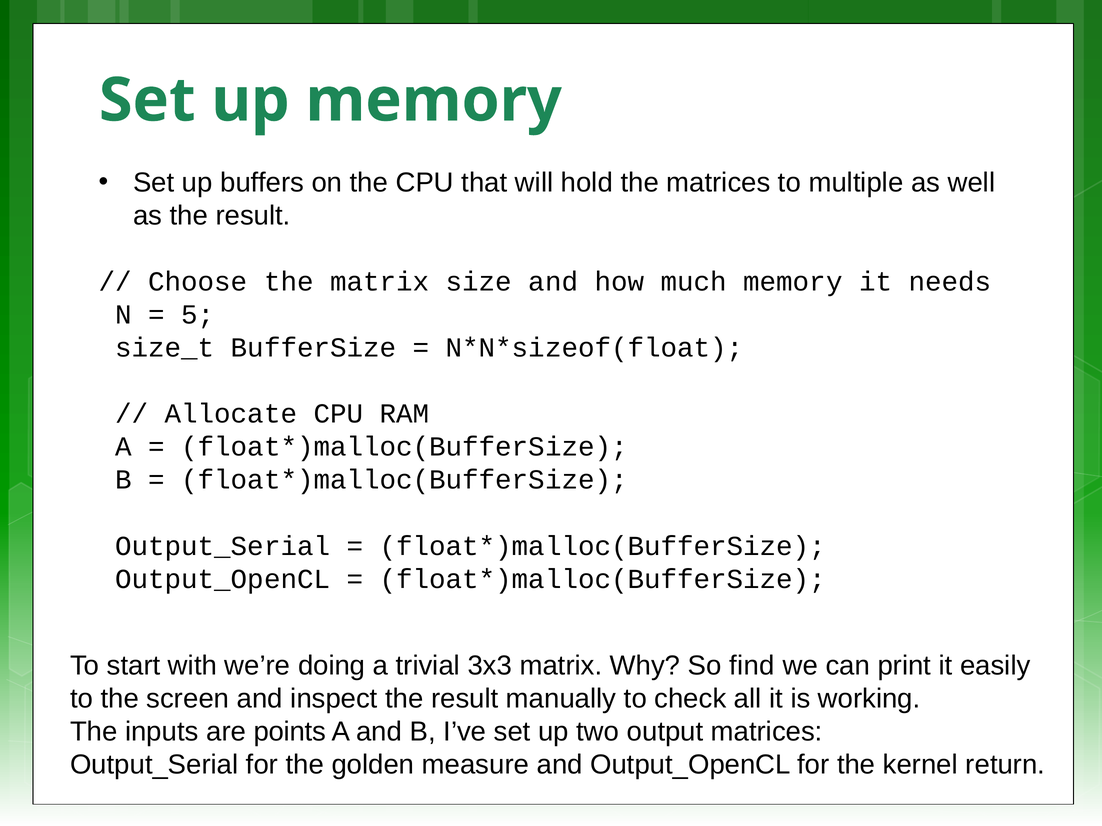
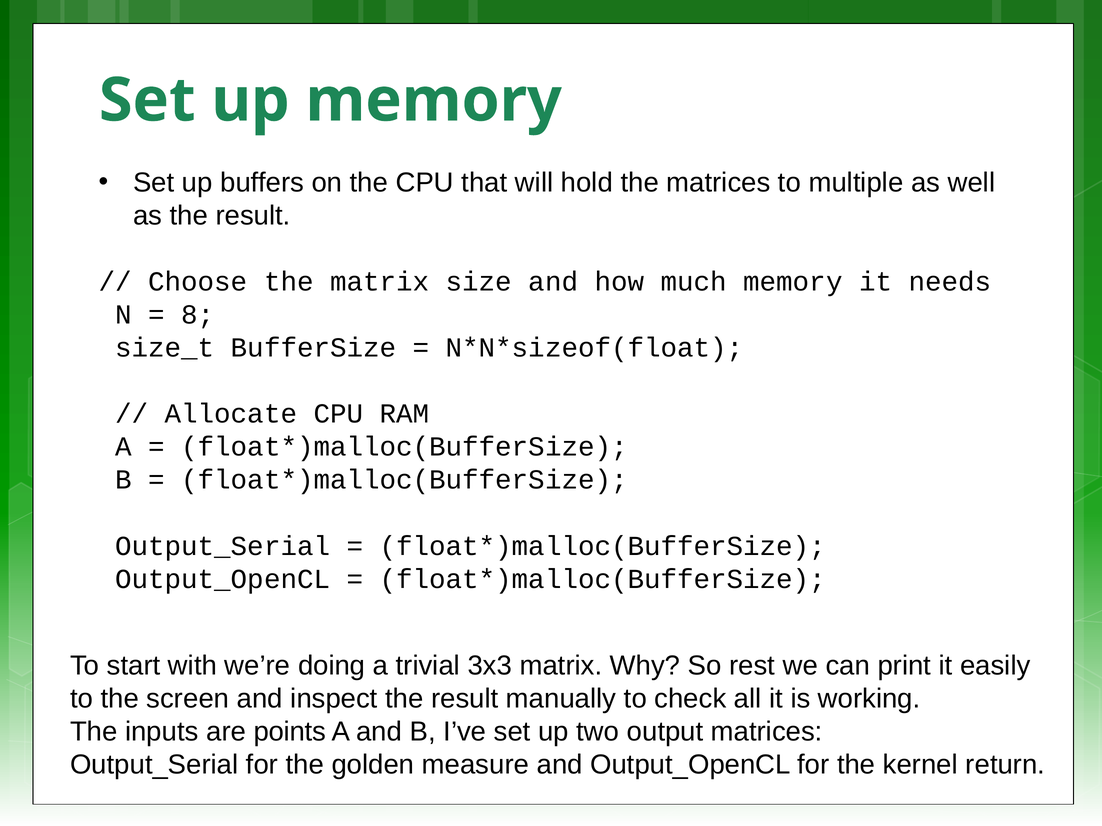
5: 5 -> 8 (198, 315)
find: find -> rest (752, 666)
